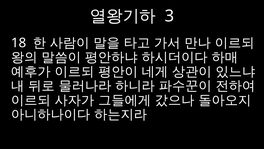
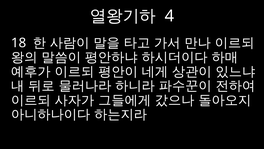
3: 3 -> 4 (169, 16)
